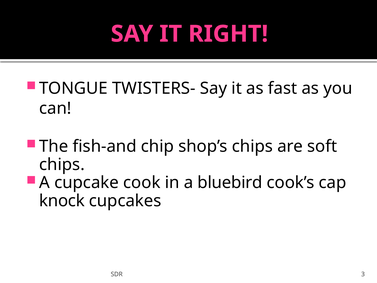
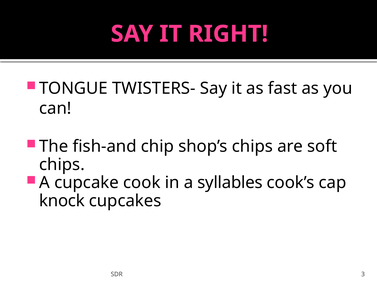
bluebird: bluebird -> syllables (230, 183)
